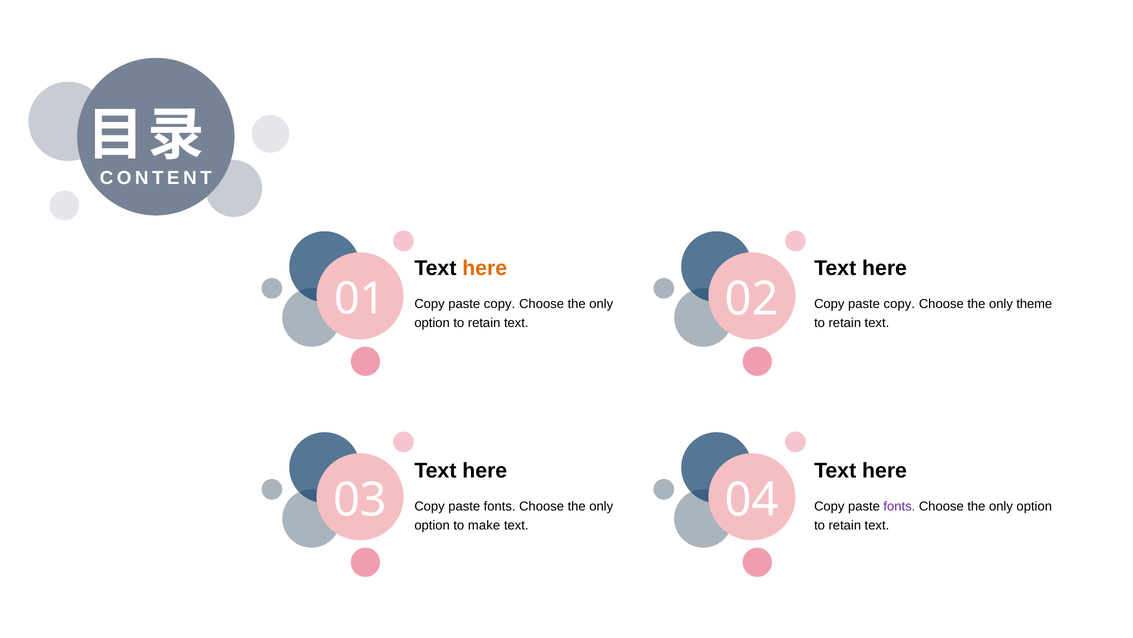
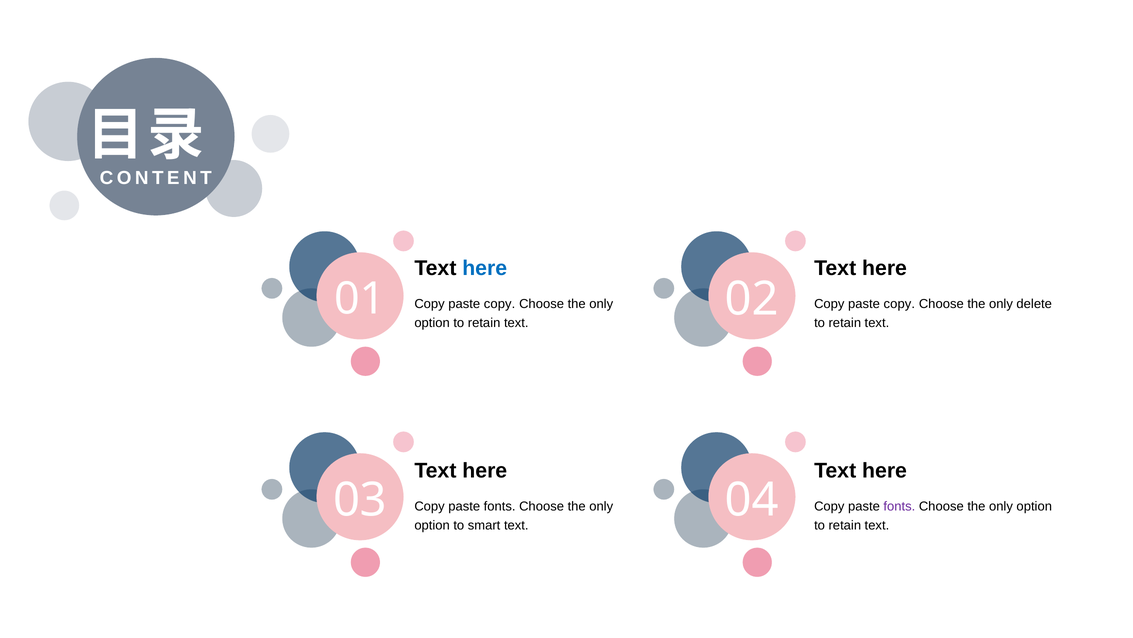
here colour: orange -> blue (485, 268)
theme: theme -> delete (1034, 304)
make: make -> smart (484, 525)
